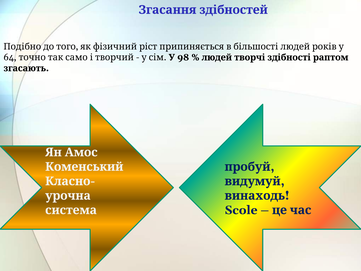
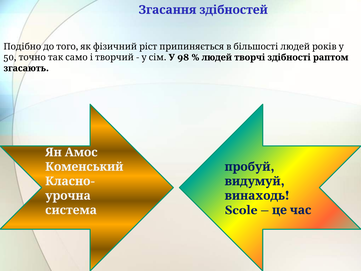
64: 64 -> 50 (10, 57)
